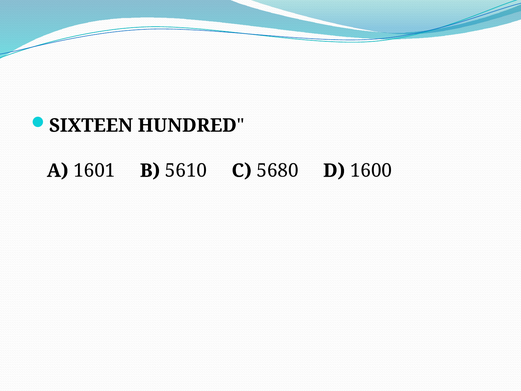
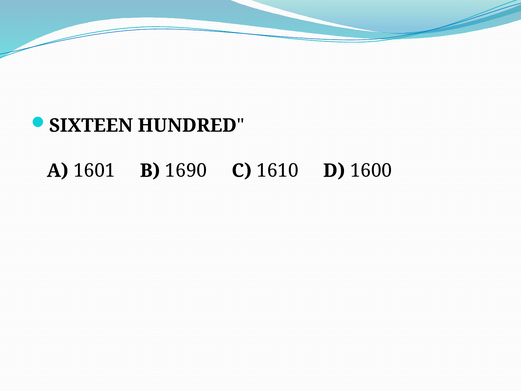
5610: 5610 -> 1690 (186, 171)
5680: 5680 -> 1610 (278, 171)
